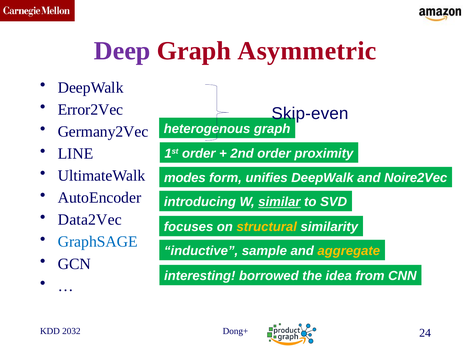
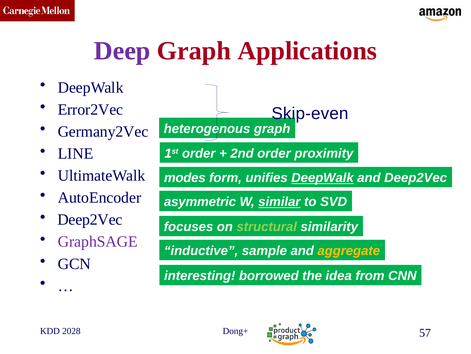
Asymmetric: Asymmetric -> Applications (307, 51)
DeepWalk underline: none -> present (323, 178)
and Noire2Vec: Noire2Vec -> Deep2Vec (416, 178)
introducing: introducing -> asymmetric (200, 201)
Data2Vec: Data2Vec -> Deep2Vec (90, 219)
structural colour: yellow -> light green (267, 226)
GraphSAGE colour: blue -> purple (98, 241)
2032: 2032 -> 2028 (71, 330)
24: 24 -> 57 (425, 332)
